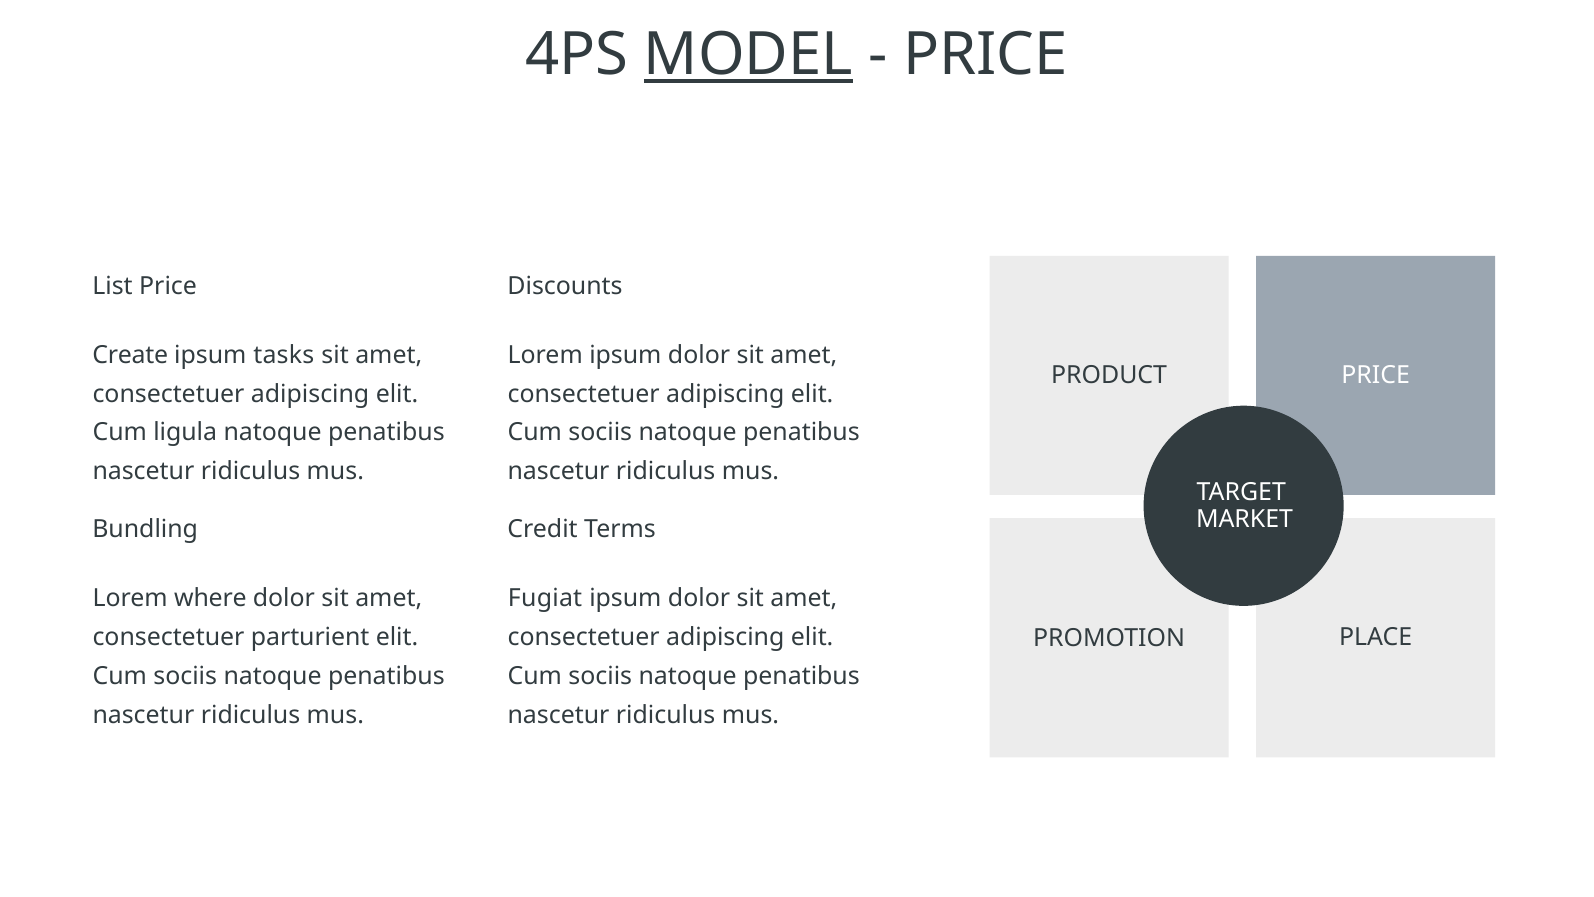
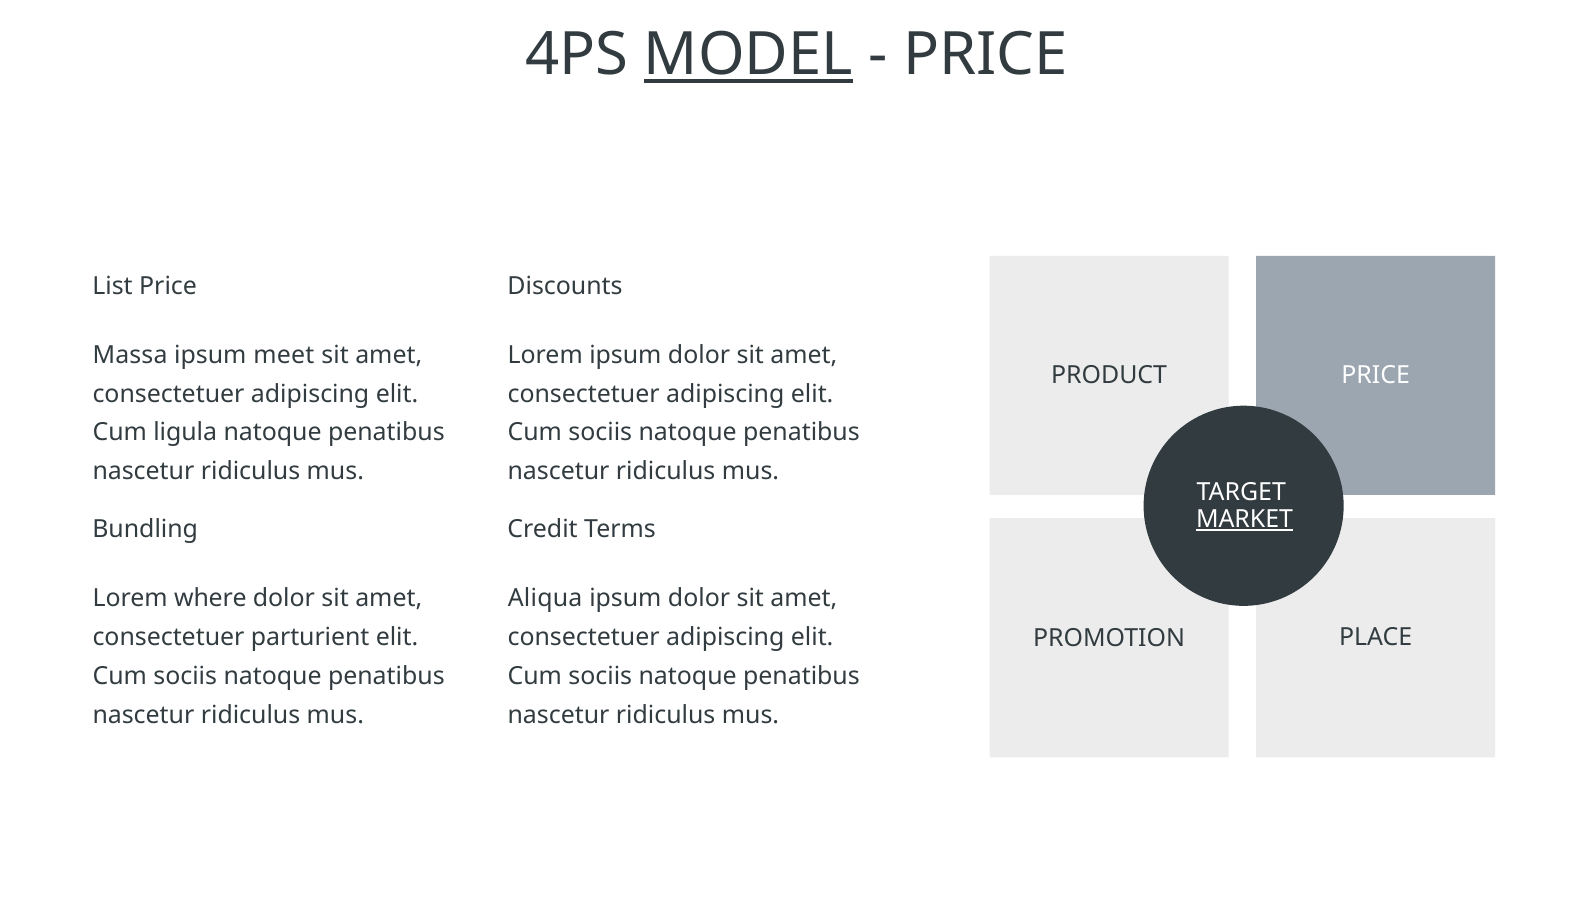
Create: Create -> Massa (130, 355)
tasks: tasks -> meet (284, 355)
MARKET underline: none -> present (1245, 519)
Fugiat: Fugiat -> Aliqua (545, 598)
